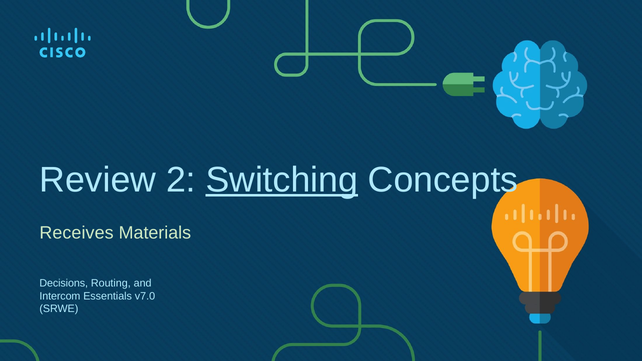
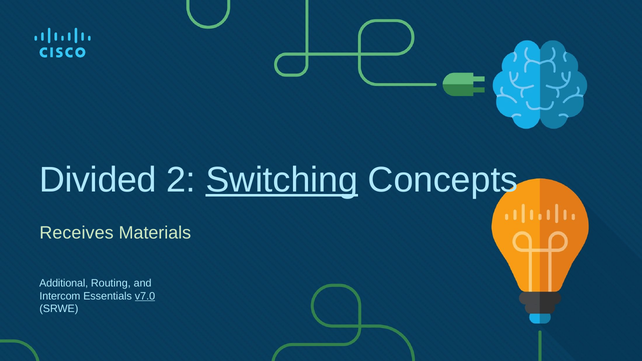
Review: Review -> Divided (98, 180)
Decisions: Decisions -> Additional (64, 283)
v7.0 underline: none -> present (145, 296)
